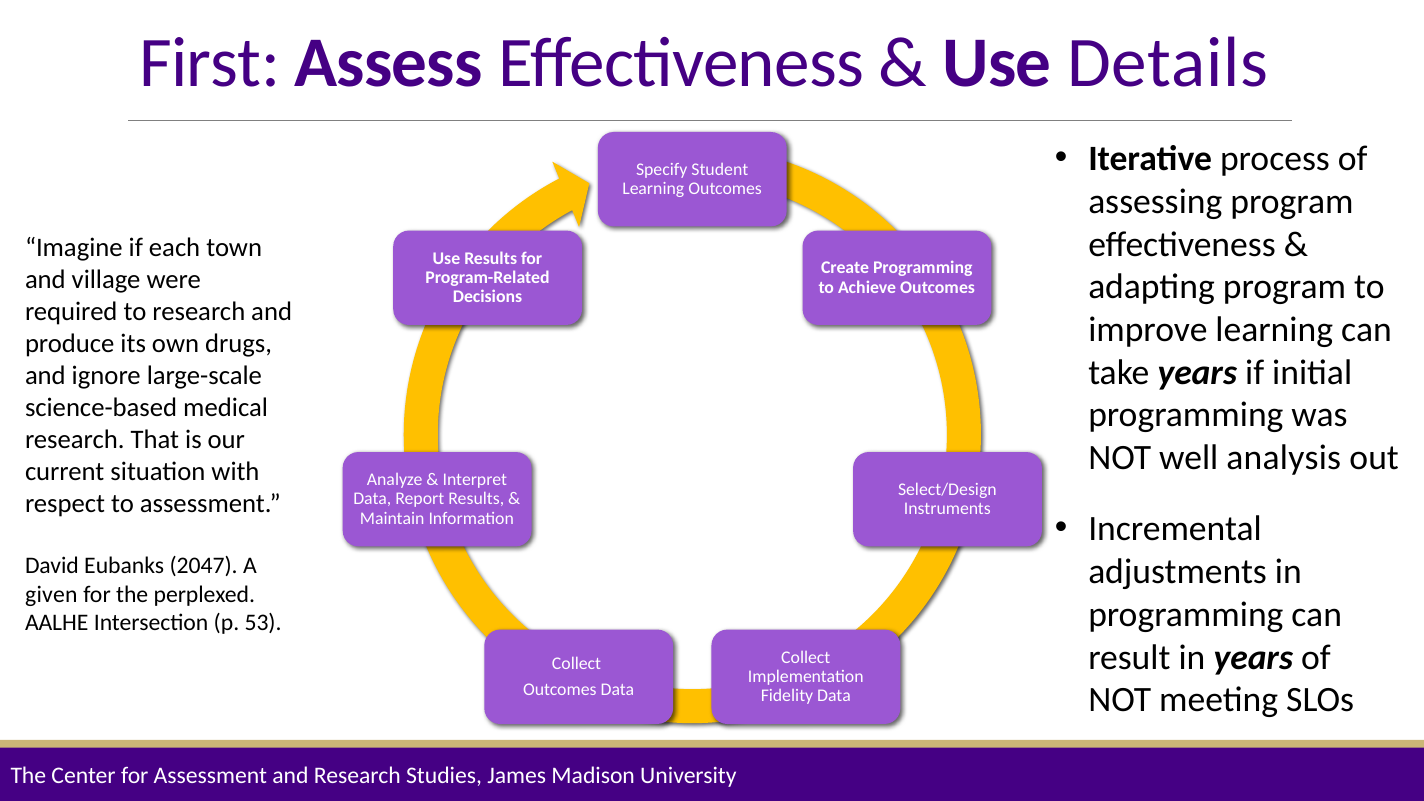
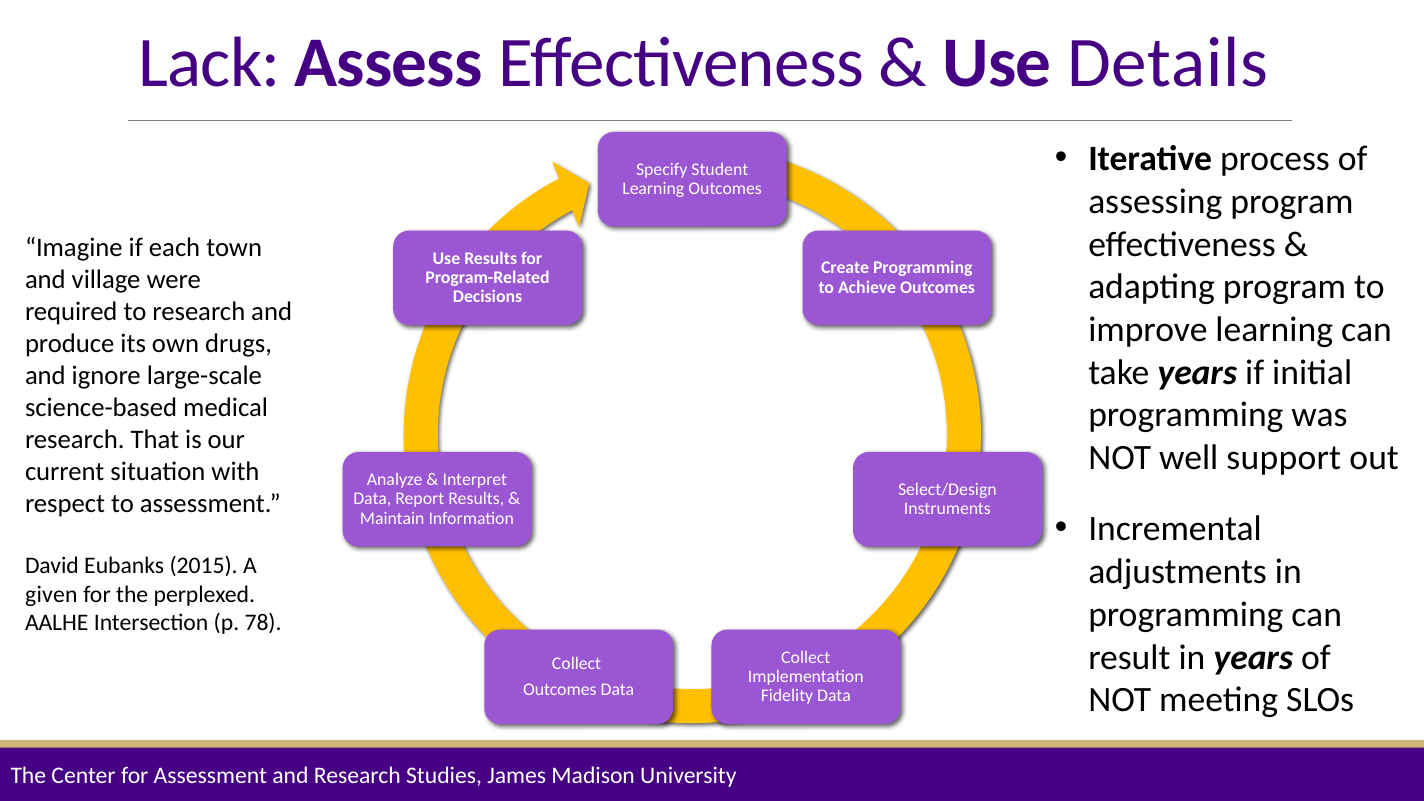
First: First -> Lack (210, 63)
analysis: analysis -> support (1284, 458)
2047: 2047 -> 2015 (204, 566)
53: 53 -> 78 (263, 623)
